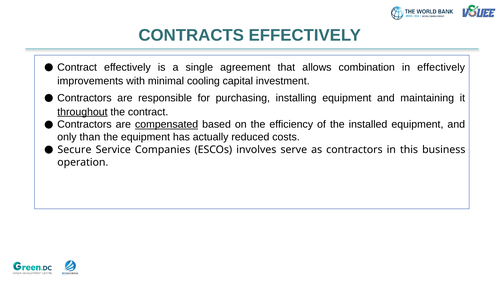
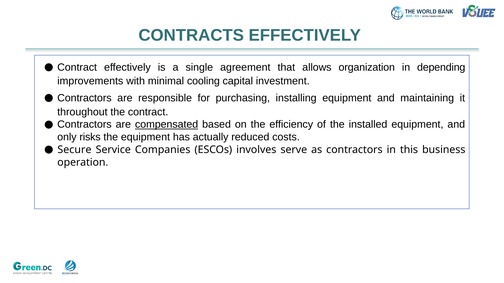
combination: combination -> organization (367, 67)
in effectively: effectively -> depending (441, 67)
throughout underline: present -> none (82, 112)
than: than -> risks (90, 137)
